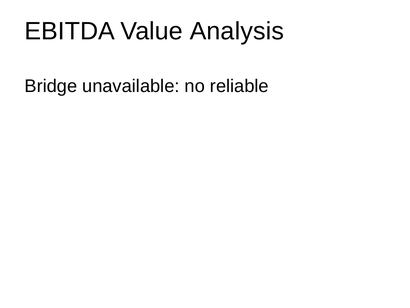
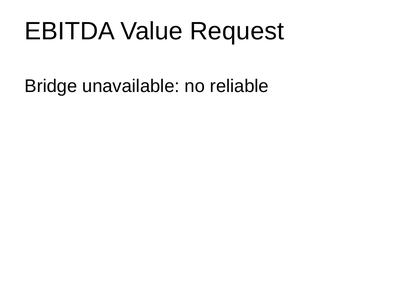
Analysis: Analysis -> Request (237, 31)
